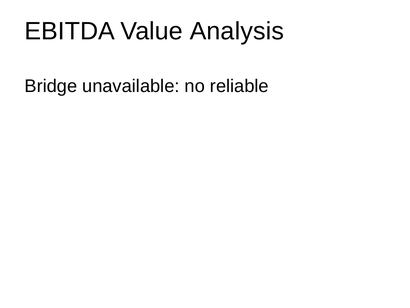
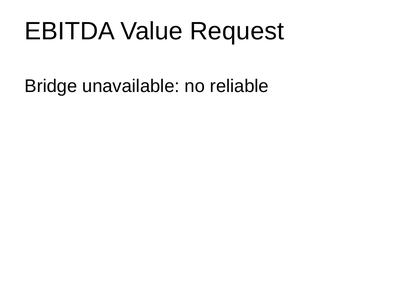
Analysis: Analysis -> Request (237, 31)
